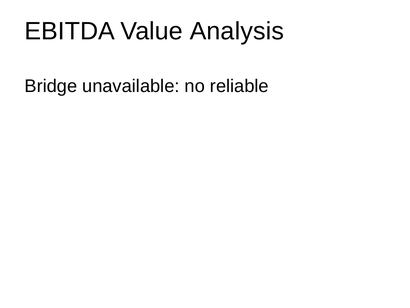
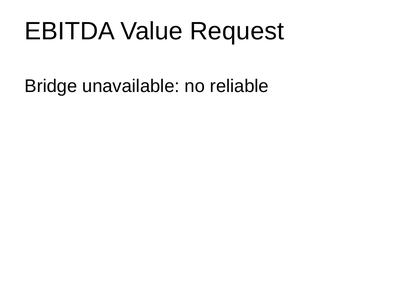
Analysis: Analysis -> Request (237, 31)
